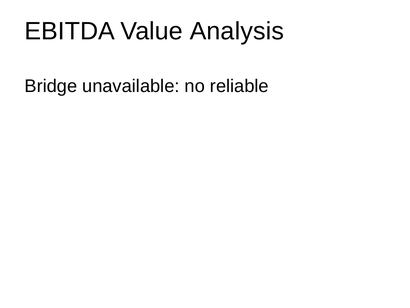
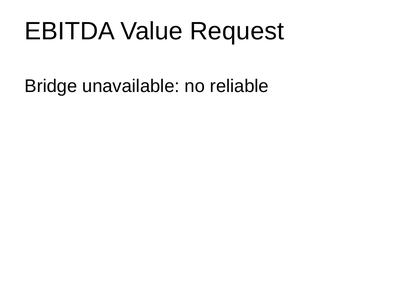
Analysis: Analysis -> Request (237, 31)
